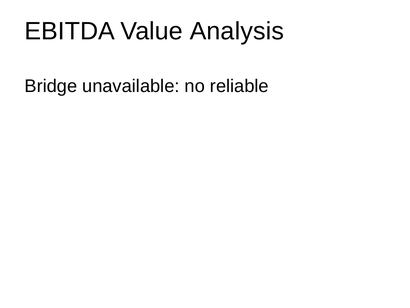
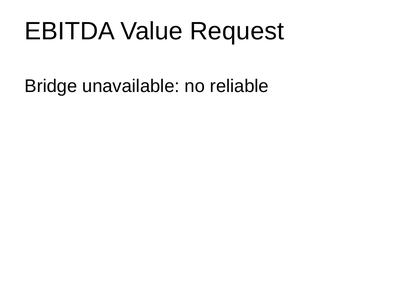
Analysis: Analysis -> Request (237, 31)
